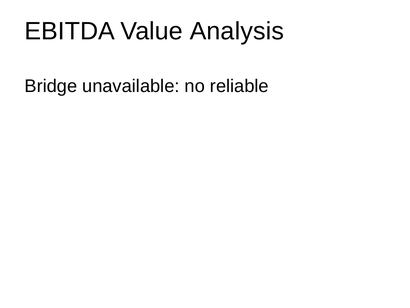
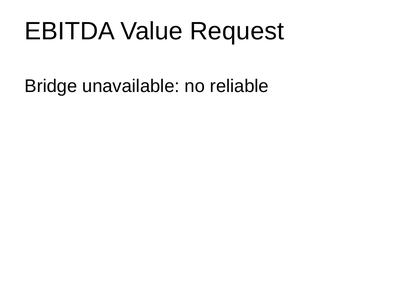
Analysis: Analysis -> Request (237, 31)
